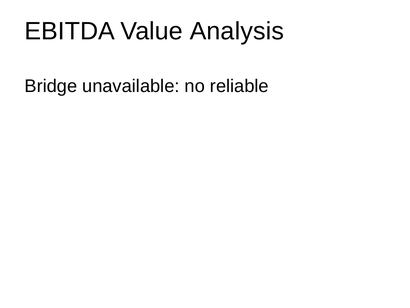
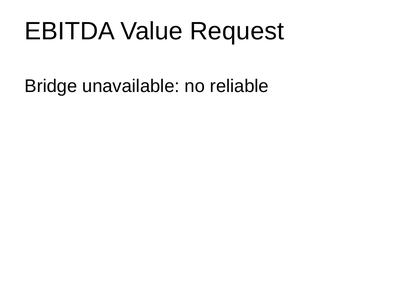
Analysis: Analysis -> Request (237, 31)
